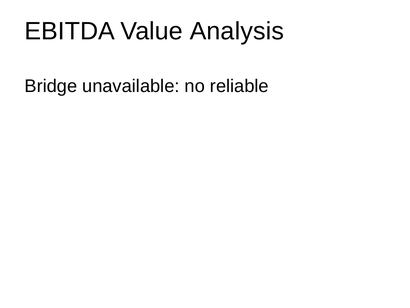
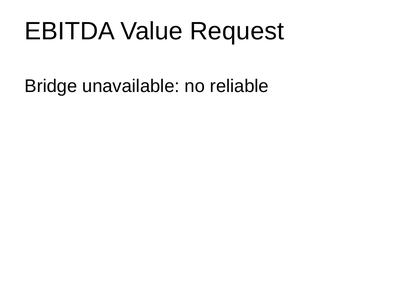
Analysis: Analysis -> Request (237, 31)
